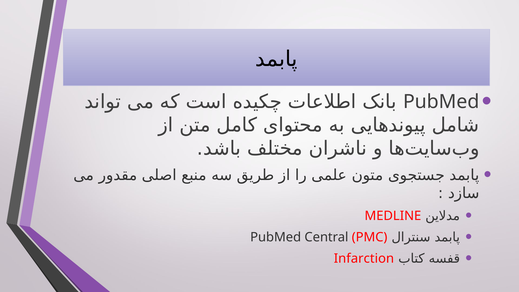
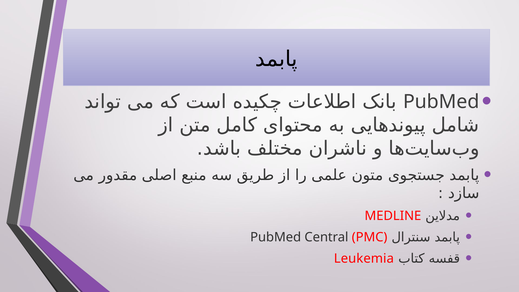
Infarction: Infarction -> Leukemia (364, 259)
